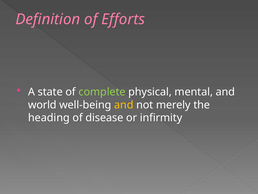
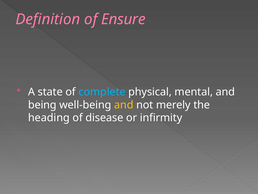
Efforts: Efforts -> Ensure (123, 19)
complete colour: light green -> light blue (102, 92)
world: world -> being (42, 105)
